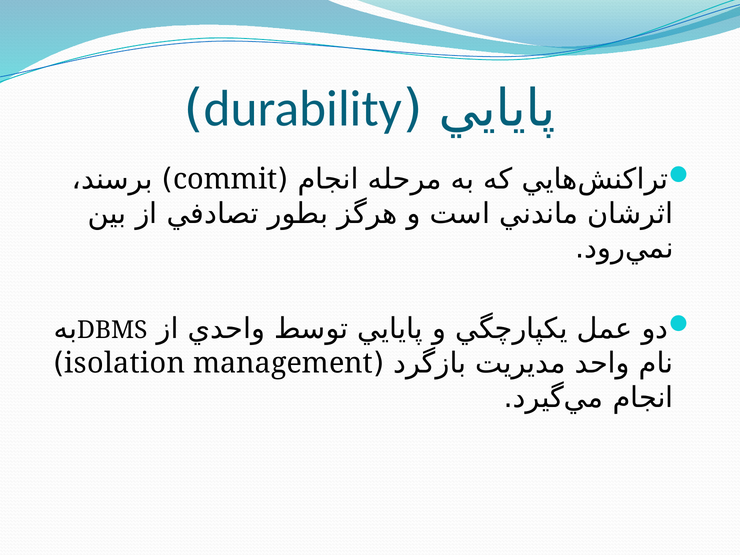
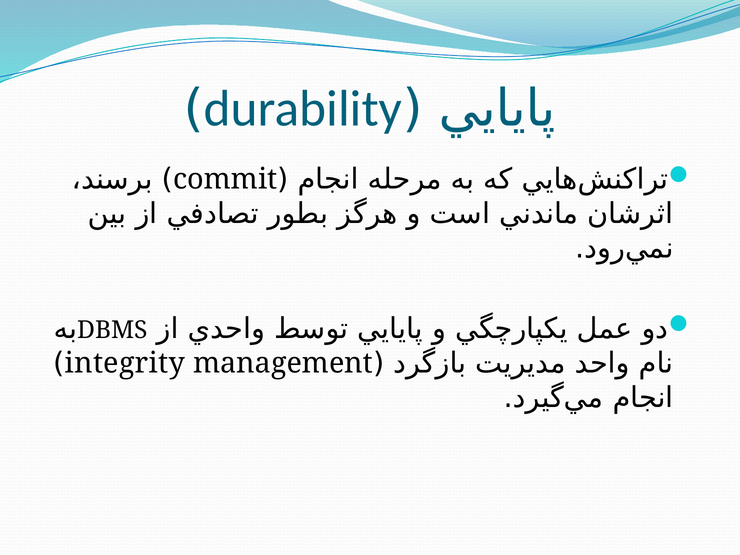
isolation: isolation -> integrity (125, 363)
